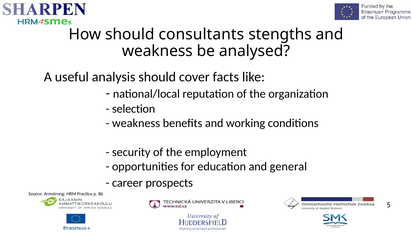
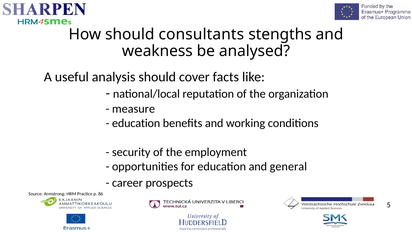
selection: selection -> measure (134, 109)
weakness: weakness -> education (136, 123)
